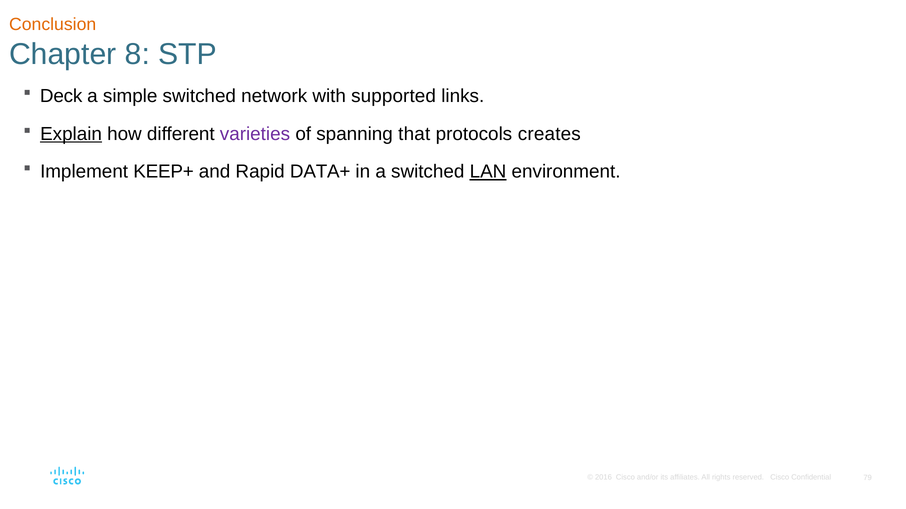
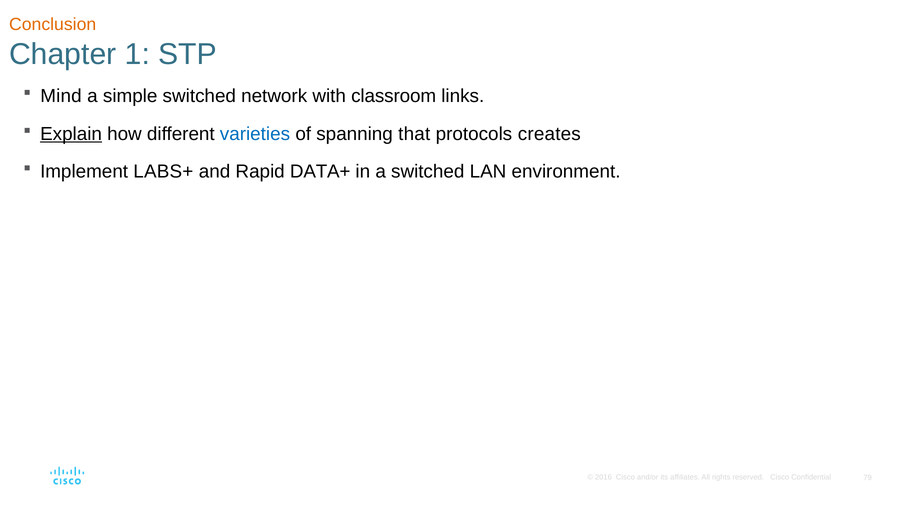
8: 8 -> 1 (137, 54)
Deck: Deck -> Mind (61, 96)
supported: supported -> classroom (394, 96)
varieties colour: purple -> blue (255, 134)
KEEP+: KEEP+ -> LABS+ (163, 172)
LAN underline: present -> none (488, 172)
